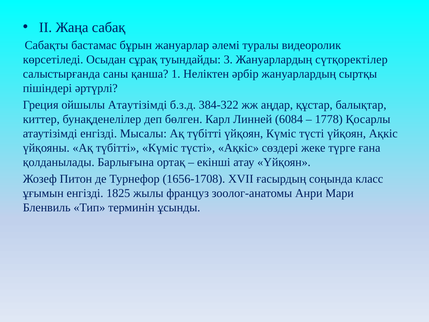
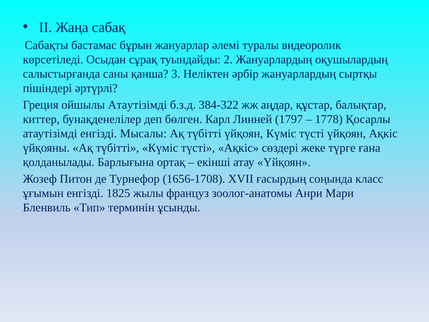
3: 3 -> 2 (228, 60)
сүтқоректілер: сүтқоректілер -> оқушылардың (352, 60)
1: 1 -> 3 (176, 74)
6084: 6084 -> 1797 (289, 119)
